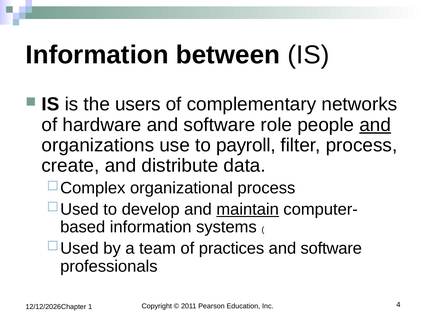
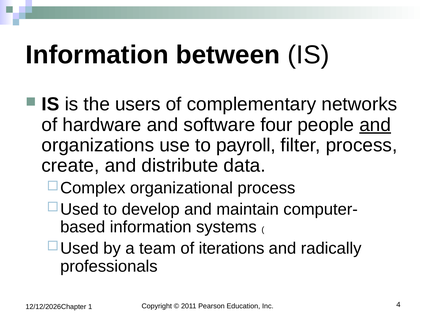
role: role -> four (276, 125)
maintain underline: present -> none (248, 210)
practices: practices -> iterations (232, 249)
software: software -> radically (331, 249)
